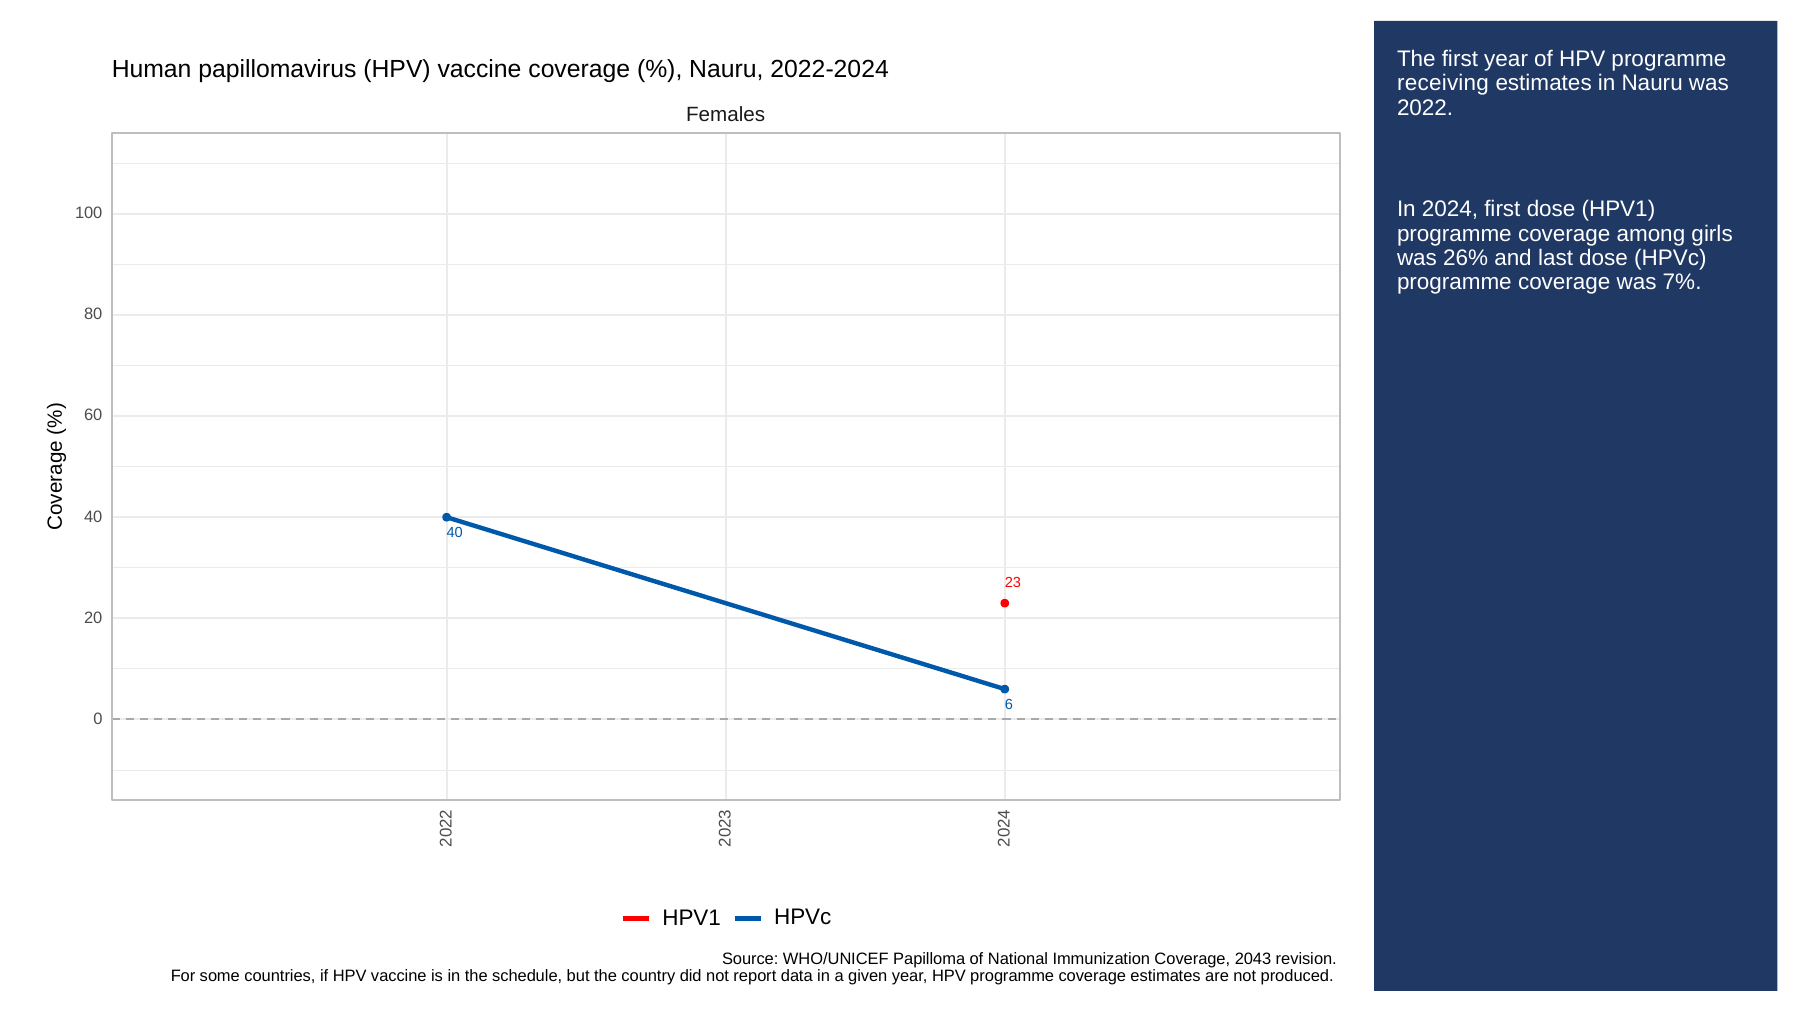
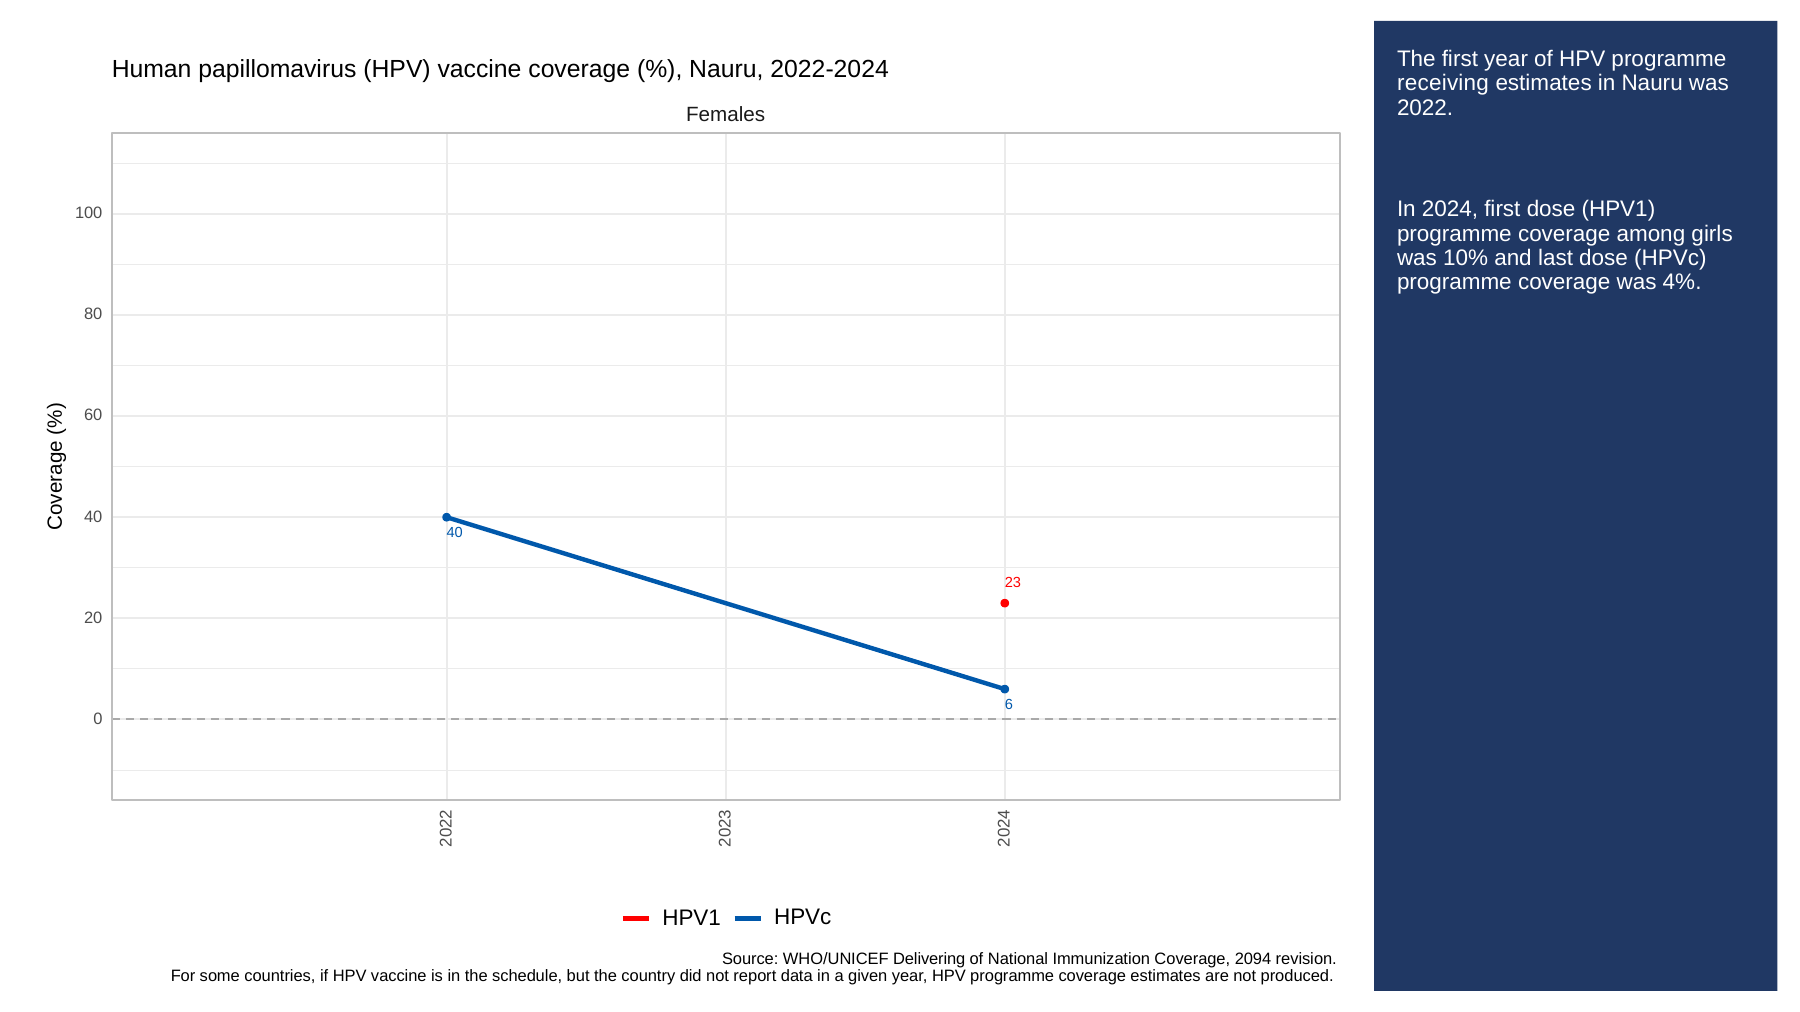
26%: 26% -> 10% (1466, 258)
7%: 7% -> 4% (1682, 282)
Papilloma: Papilloma -> Delivering (929, 959)
2043: 2043 -> 2094 (1253, 959)
